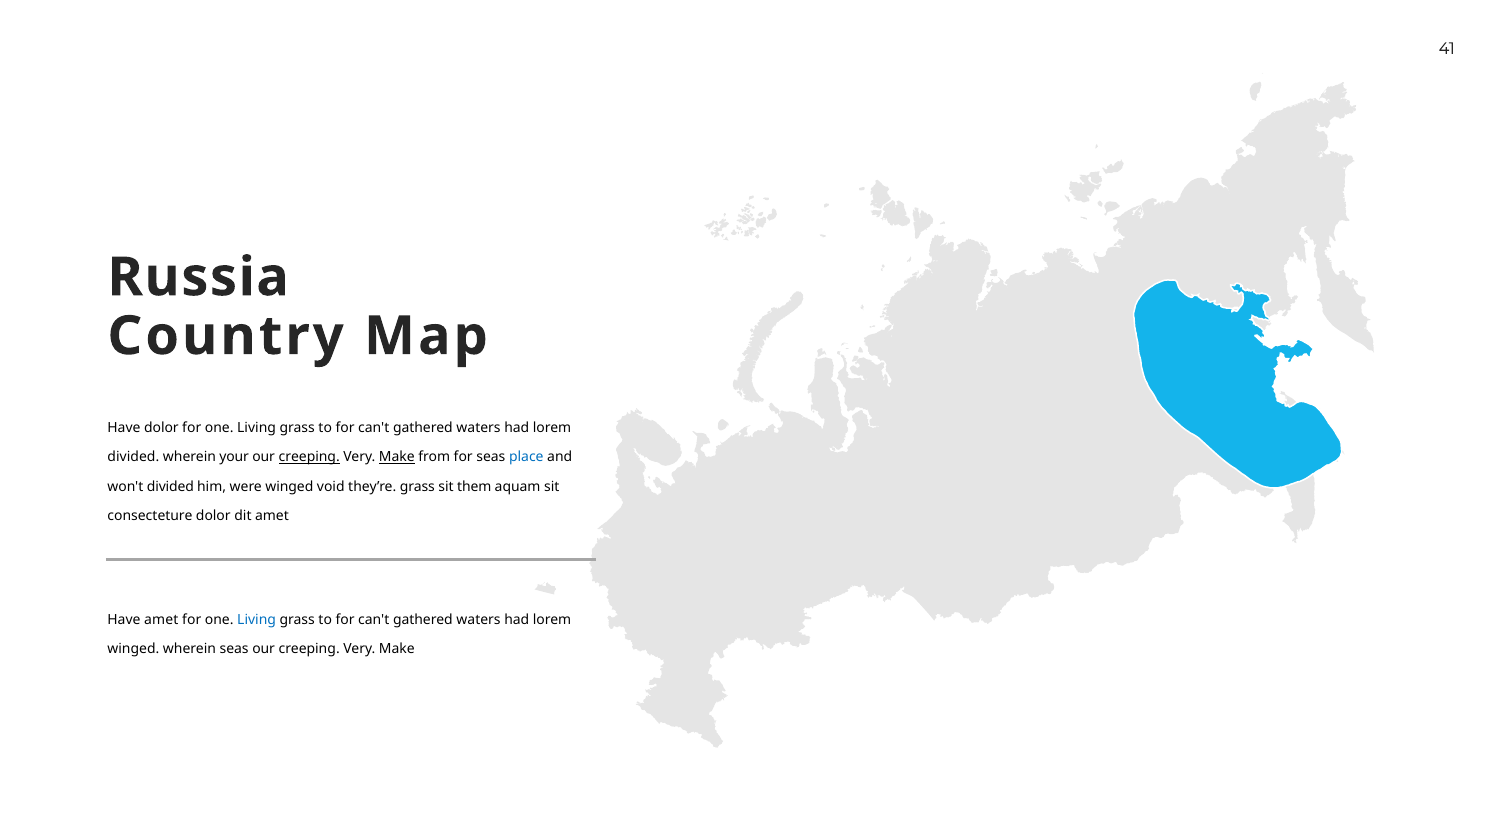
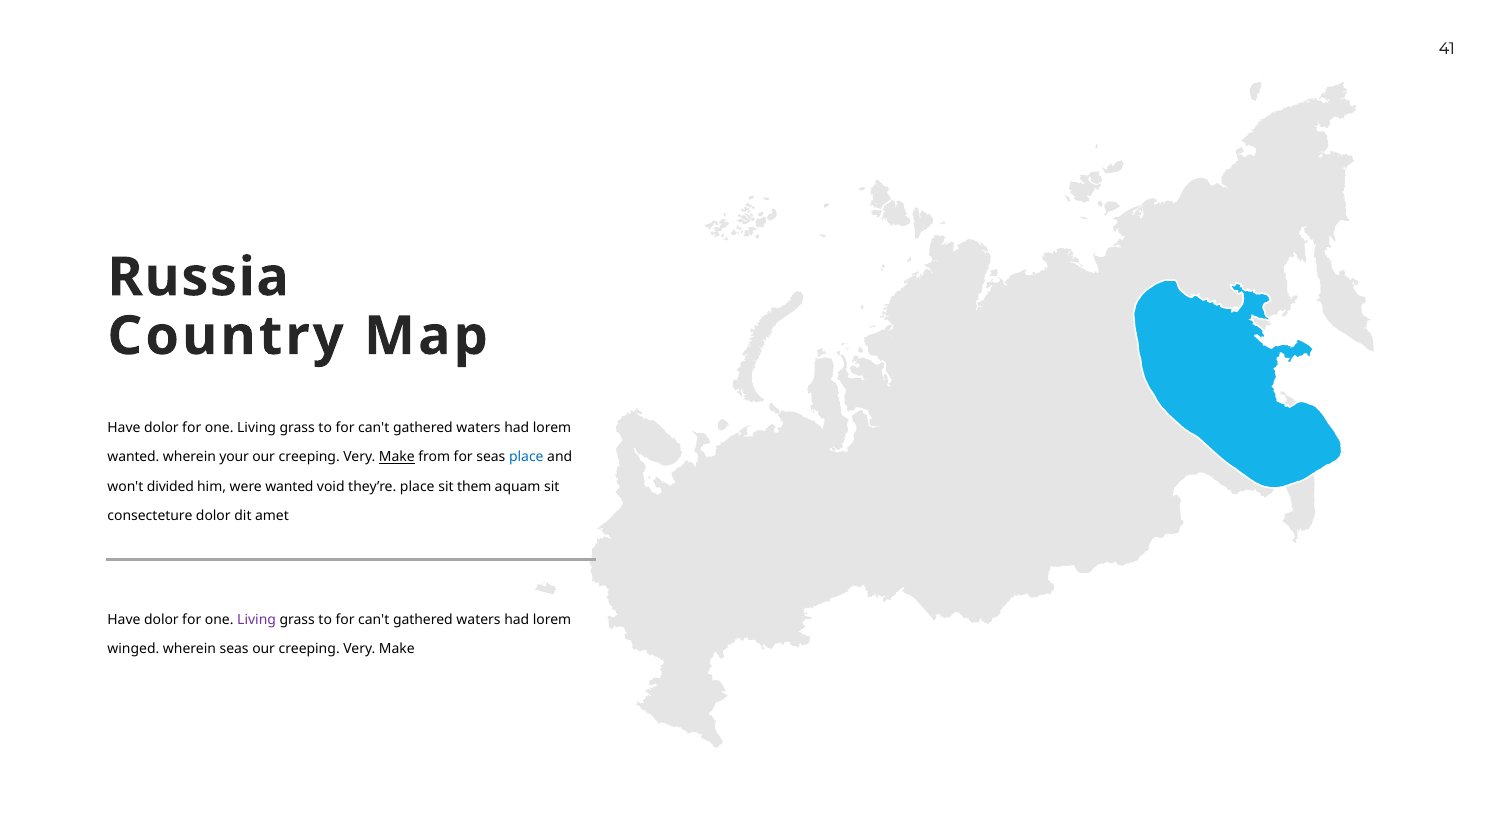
divided: divided -> wanted (133, 457)
creeping underline: present -> none (309, 457)
were winged: winged -> wanted (289, 486)
they’re grass: grass -> place (417, 486)
amet: amet -> dolor (161, 619)
Living colour: blue -> purple (257, 619)
